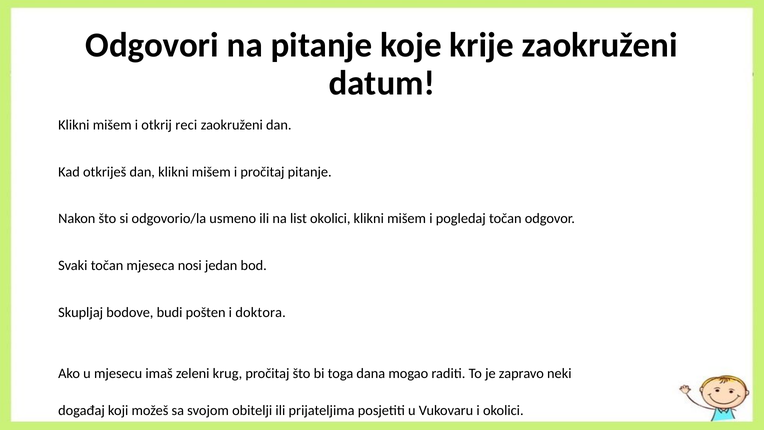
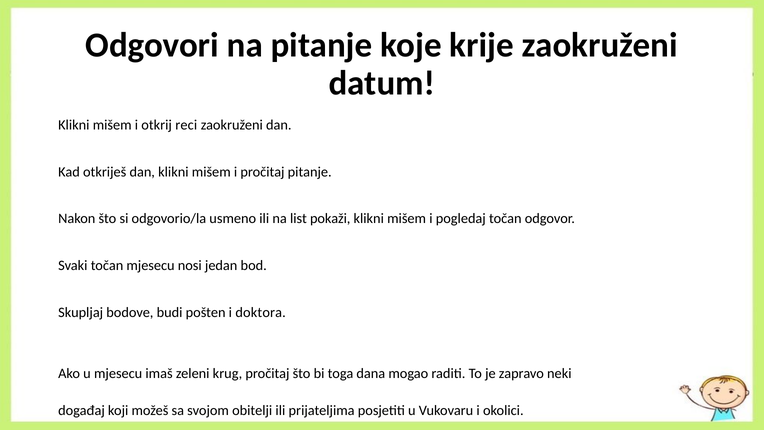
list okolici: okolici -> pokaži (330, 219)
točan mjeseca: mjeseca -> mjesecu (151, 265)
